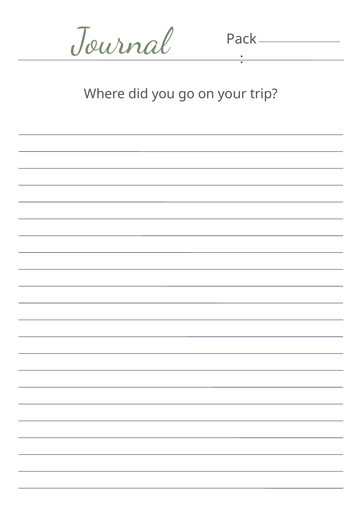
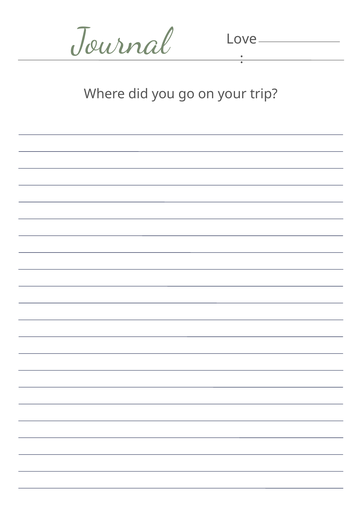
Pack: Pack -> Love (242, 39)
